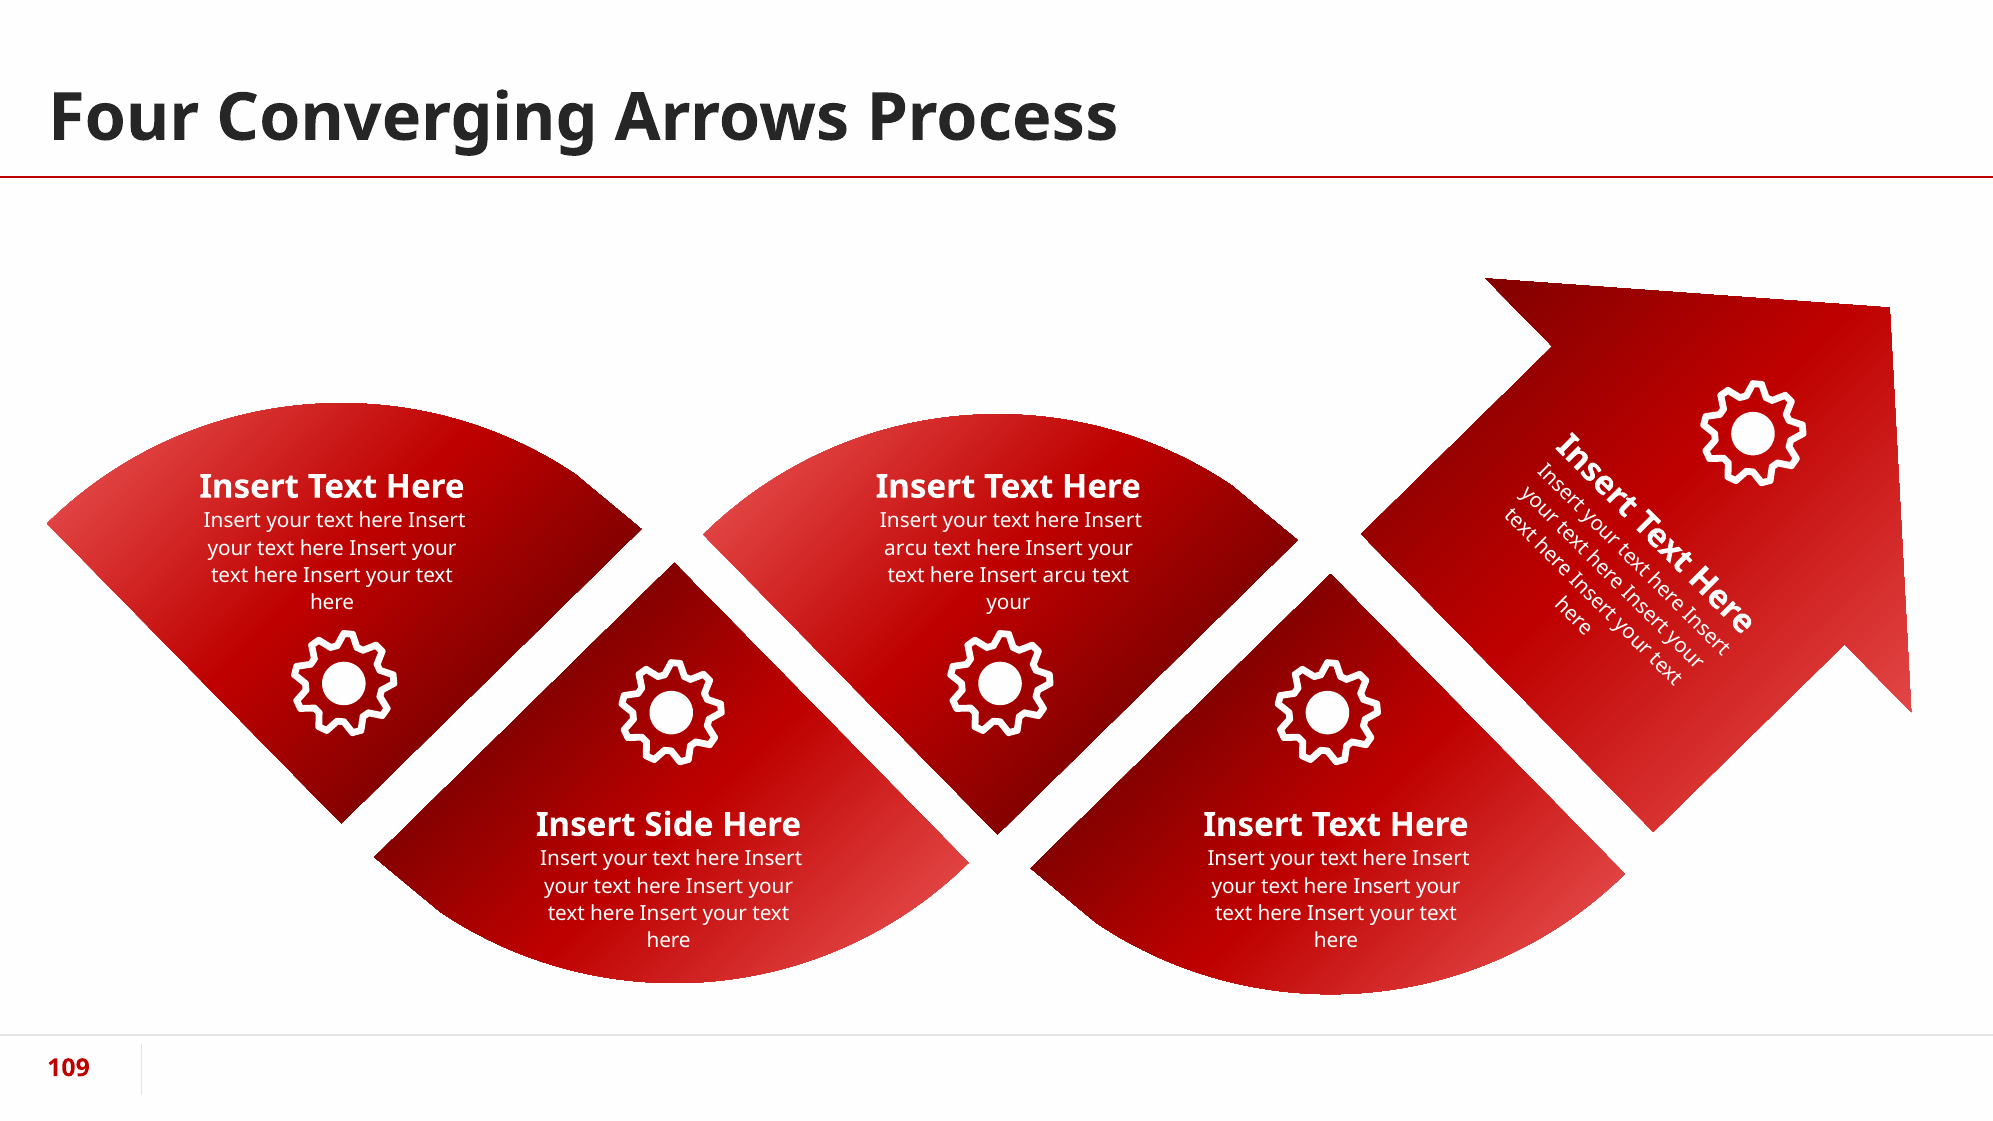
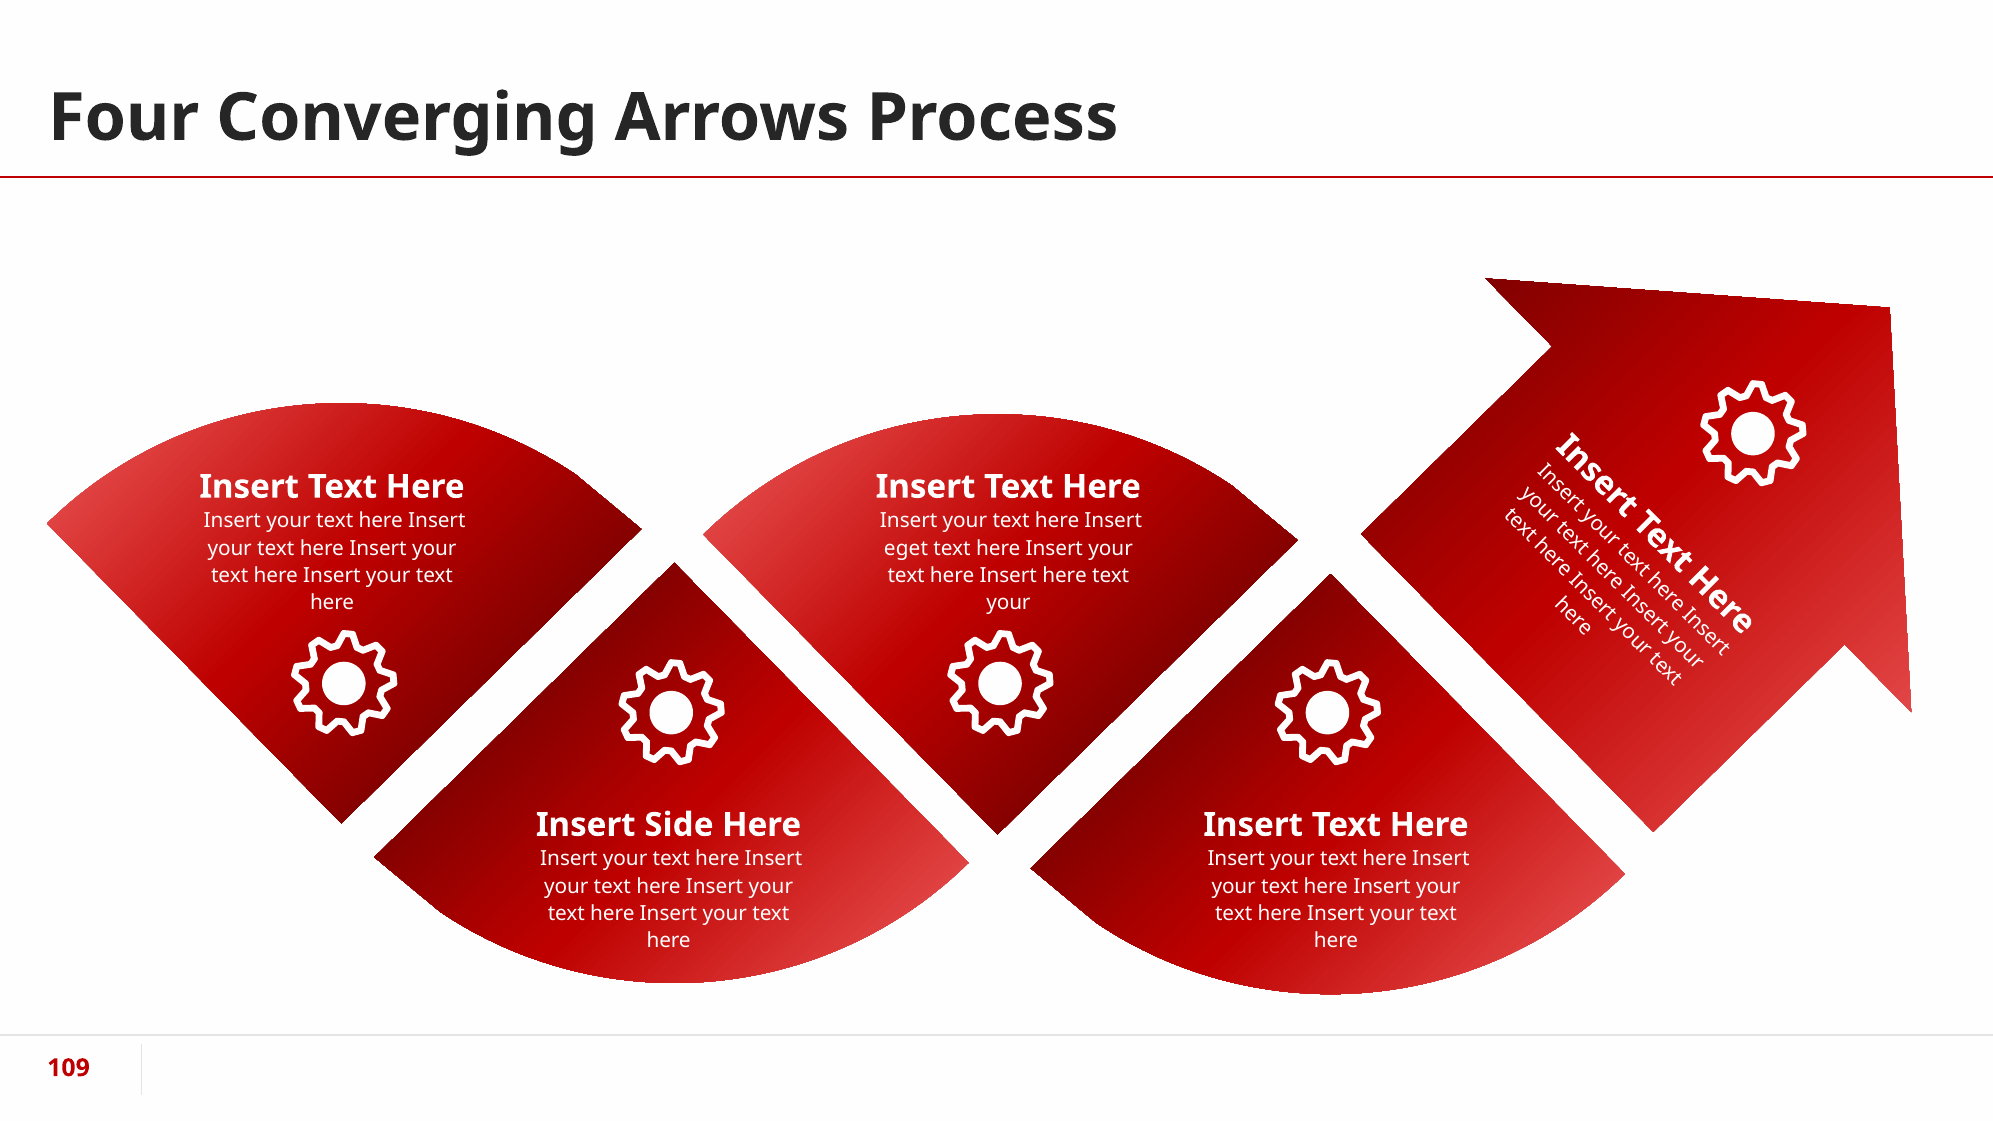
arcu: arcu -> eget (906, 548)
arcu: arcu -> here (1065, 576)
